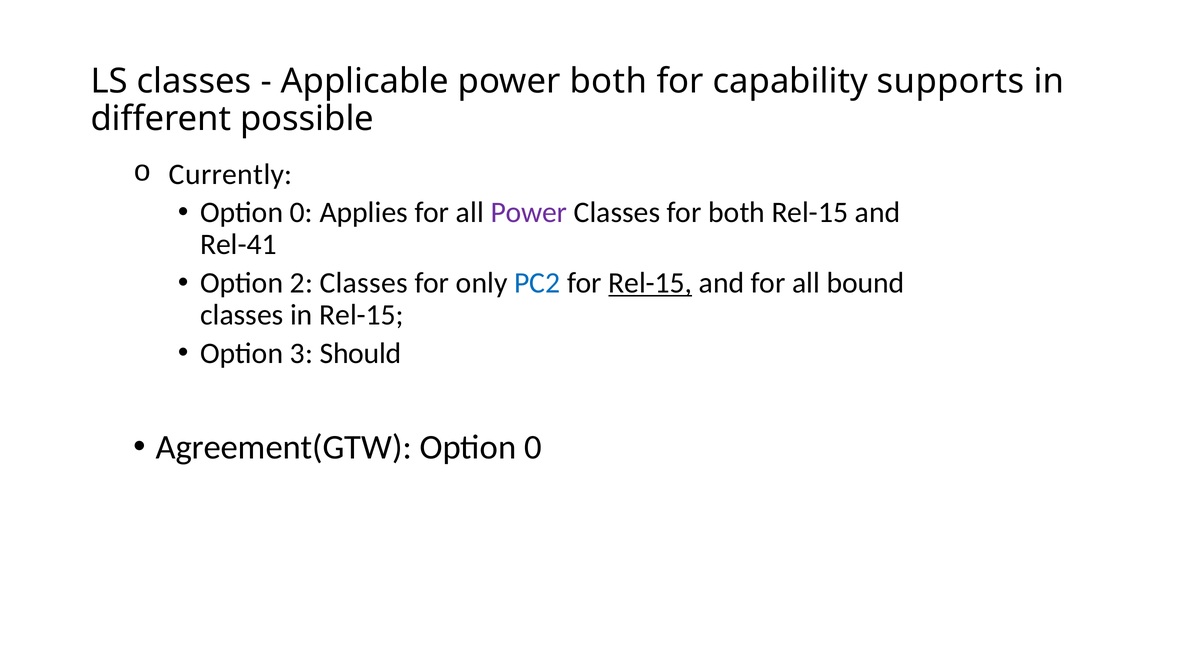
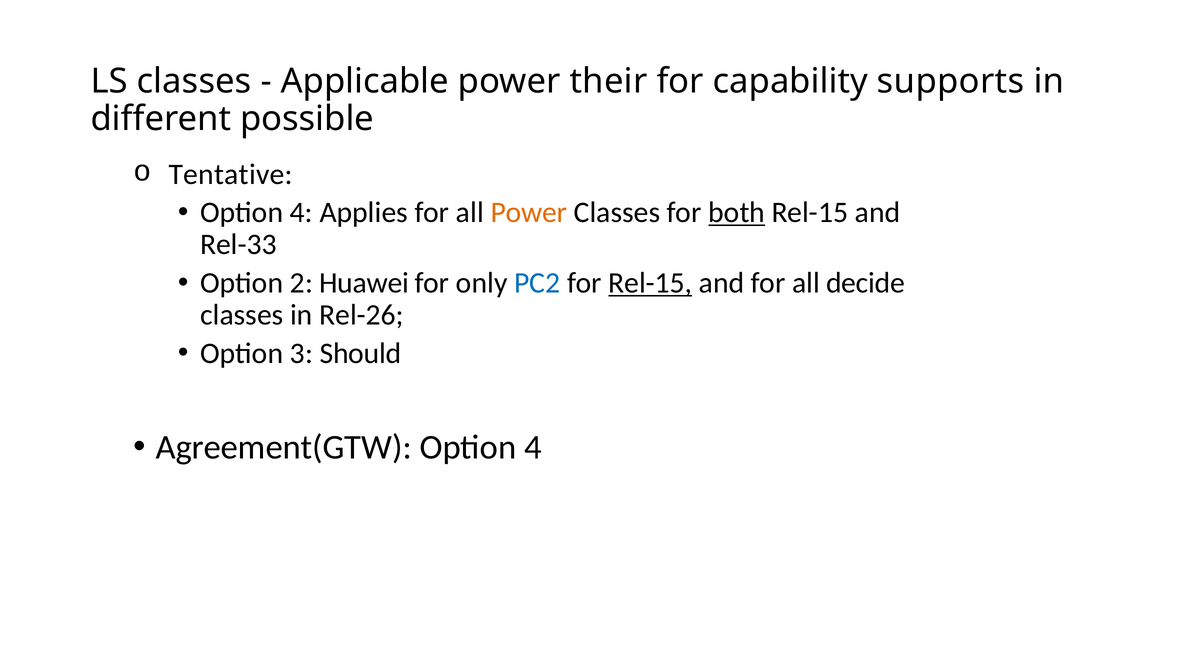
power both: both -> their (608, 81)
Currently: Currently -> Tentative (231, 174)
0: 0 -> 4 (301, 212)
Power colour: purple -> orange (529, 212)
both underline: none -> present (737, 212)
Rel-41: Rel-41 -> Rel-33 (239, 245)
2 Classes: Classes -> Huawei (364, 283)
bound: bound -> decide (865, 283)
in Rel-15: Rel-15 -> Rel-26 (361, 315)
Agreement(GTW Option 0: 0 -> 4 (533, 447)
